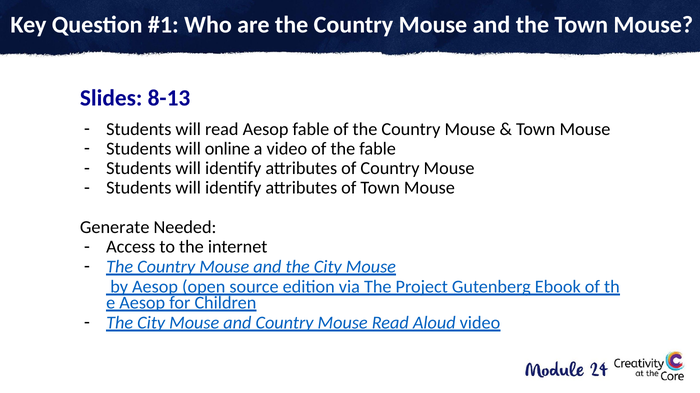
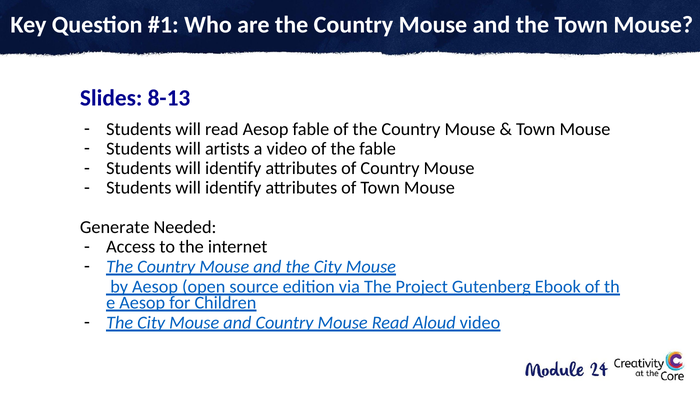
online: online -> artists (227, 149)
